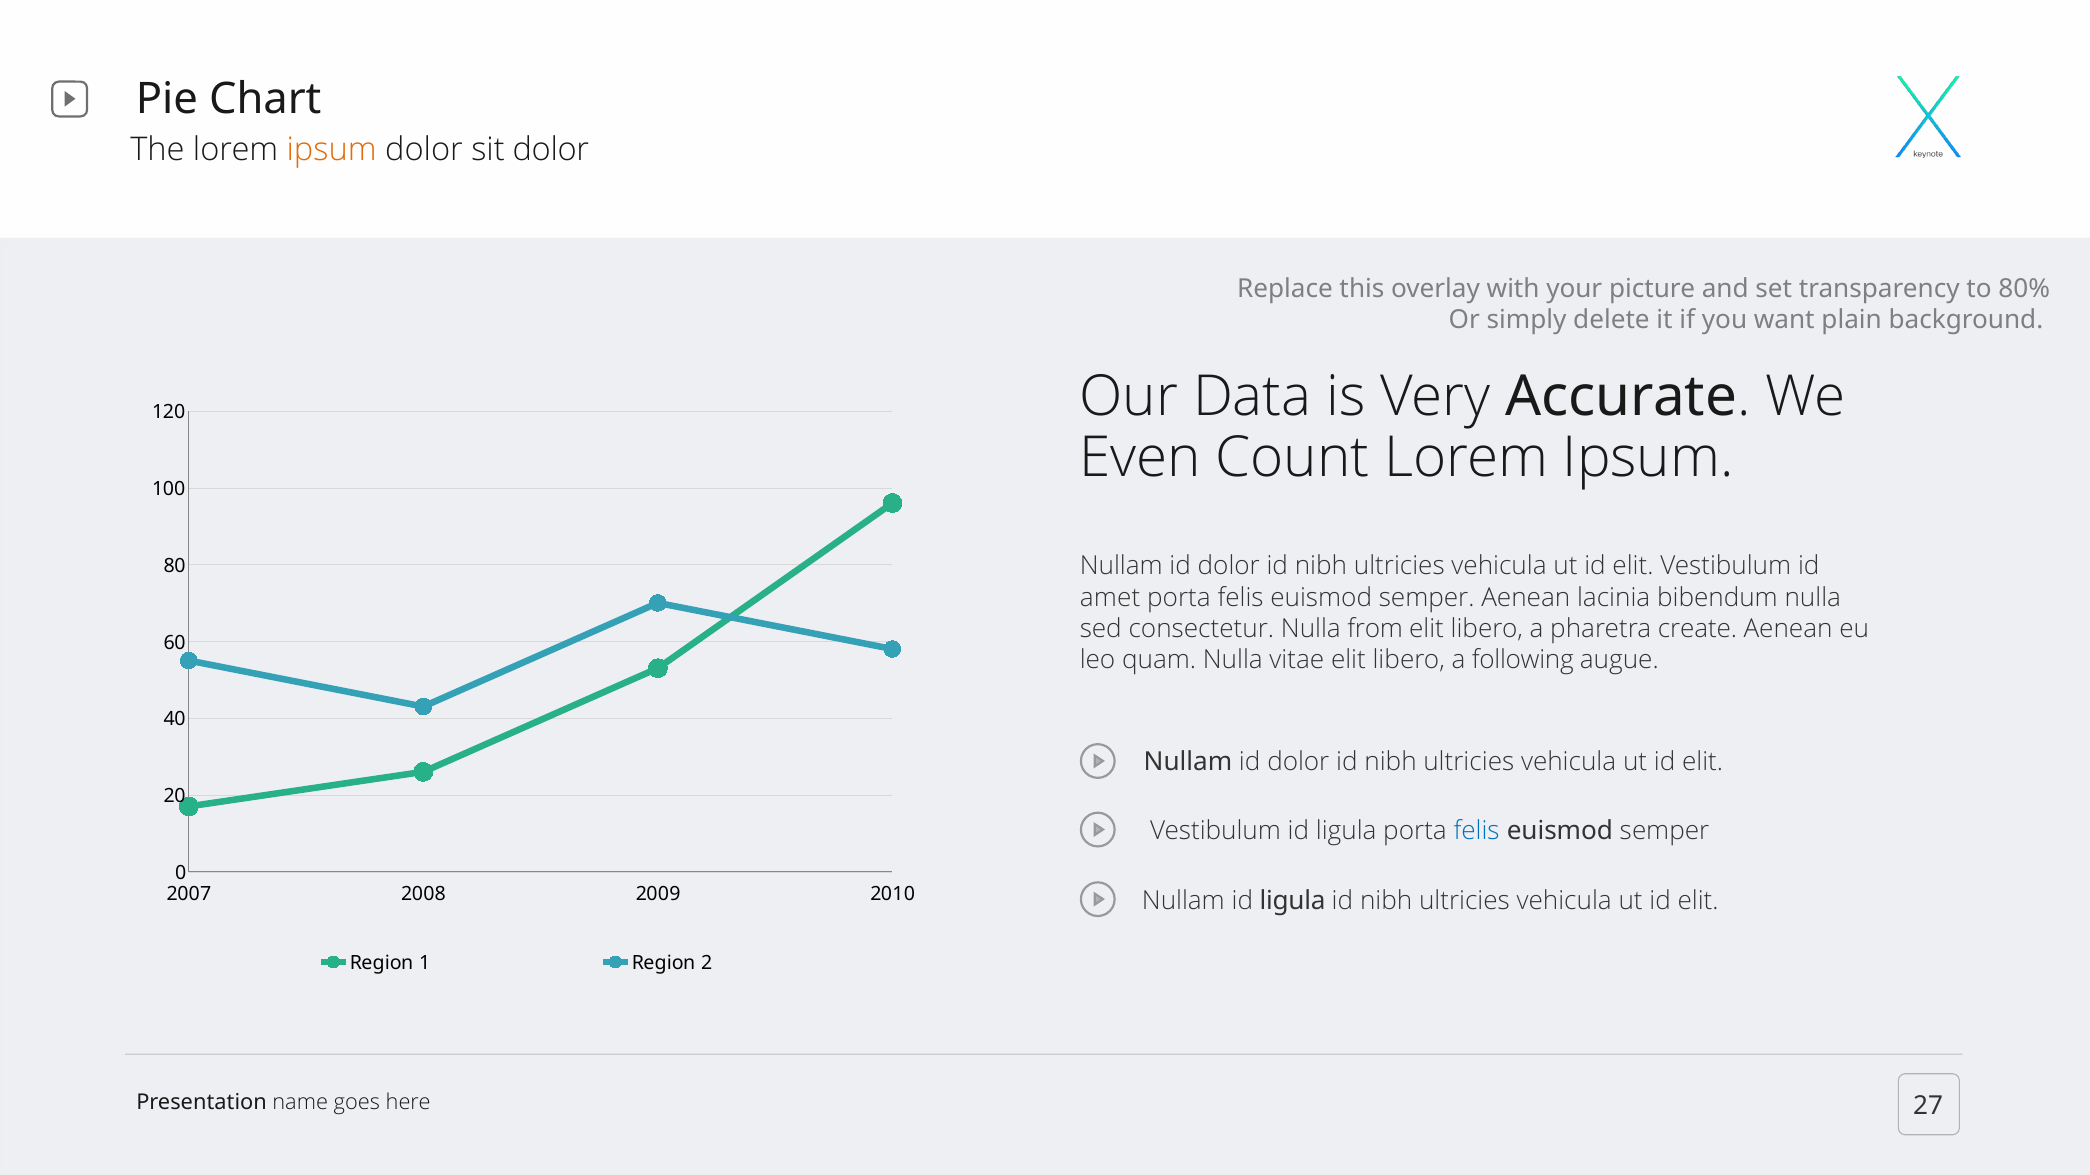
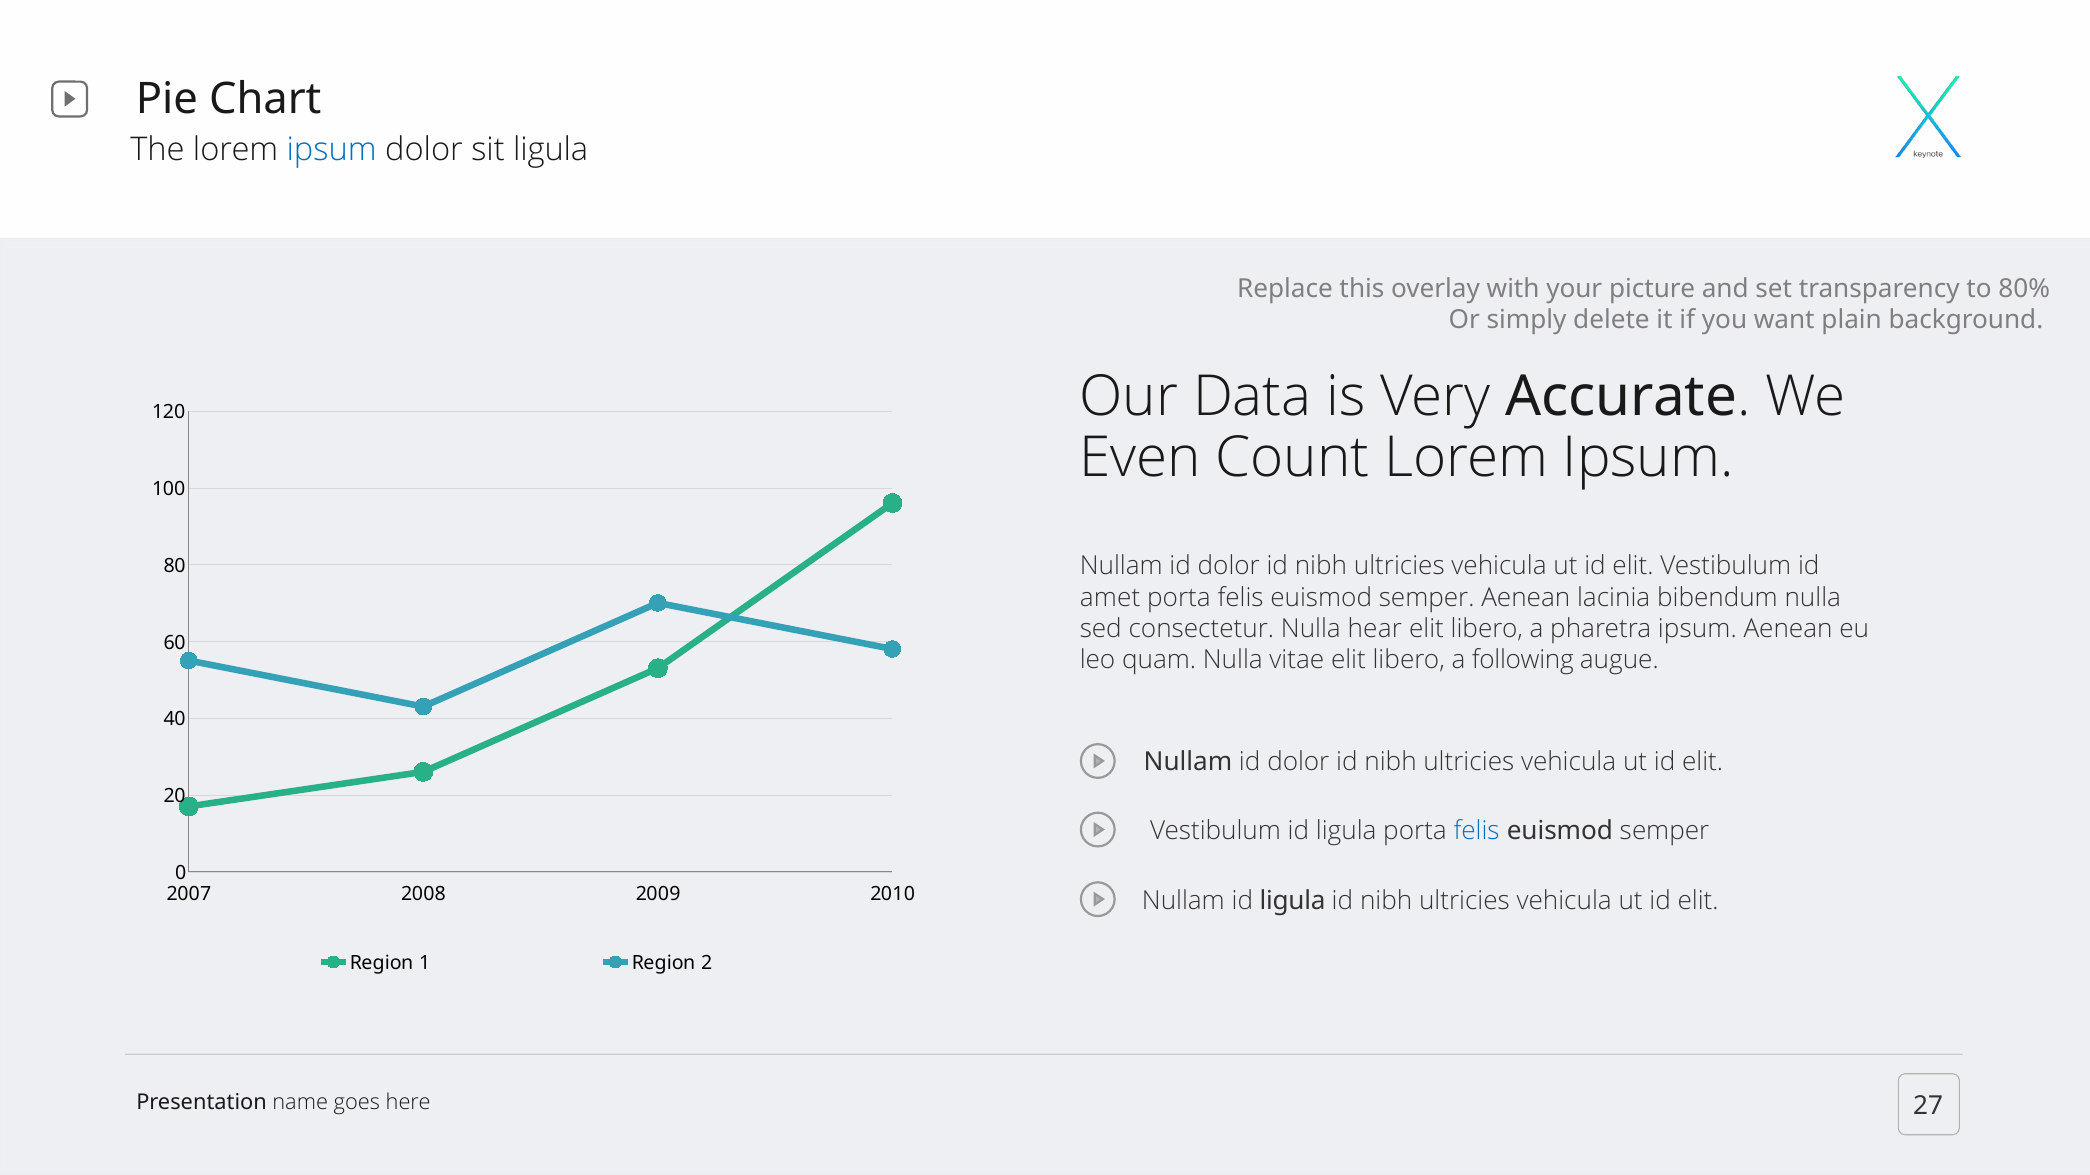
ipsum colour: orange -> blue (332, 150)
sit dolor: dolor -> ligula (551, 150)
from: from -> hear (1375, 629)
pharetra create: create -> ipsum (1697, 629)
